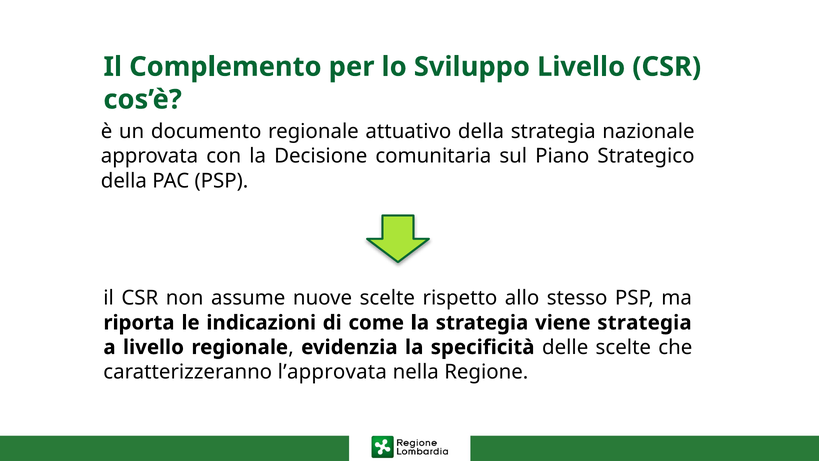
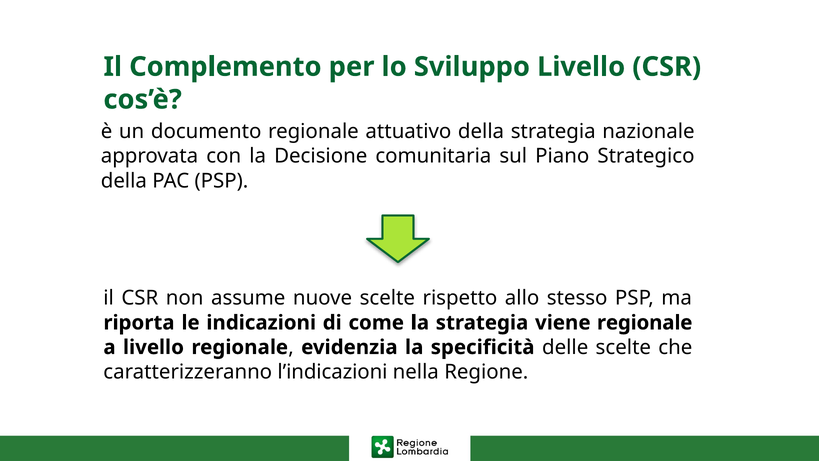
viene strategia: strategia -> regionale (645, 323)
l’approvata: l’approvata -> l’indicazioni (332, 372)
